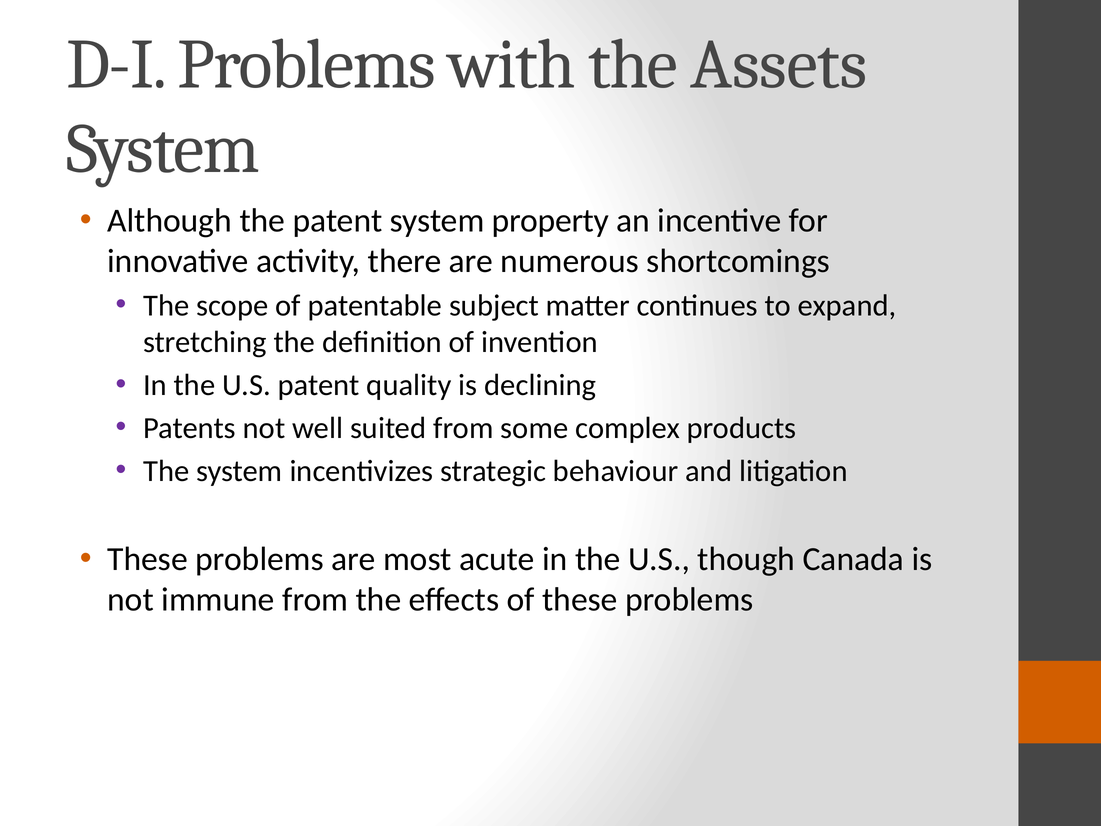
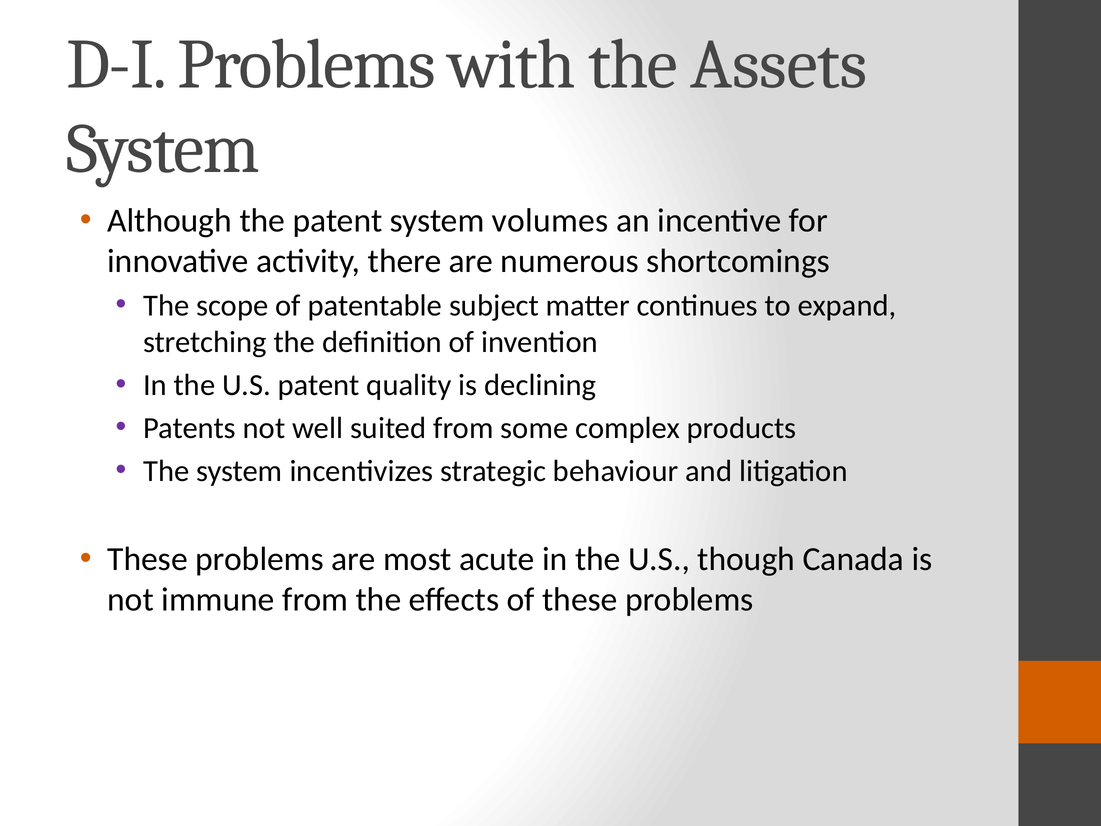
property: property -> volumes (550, 221)
